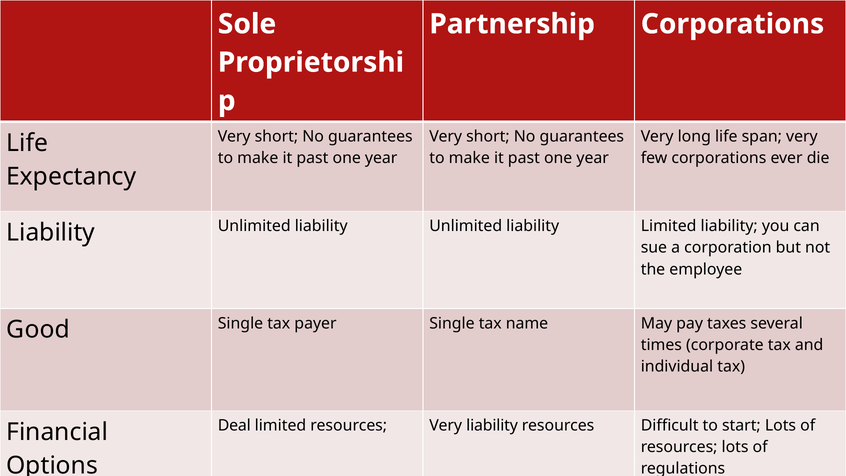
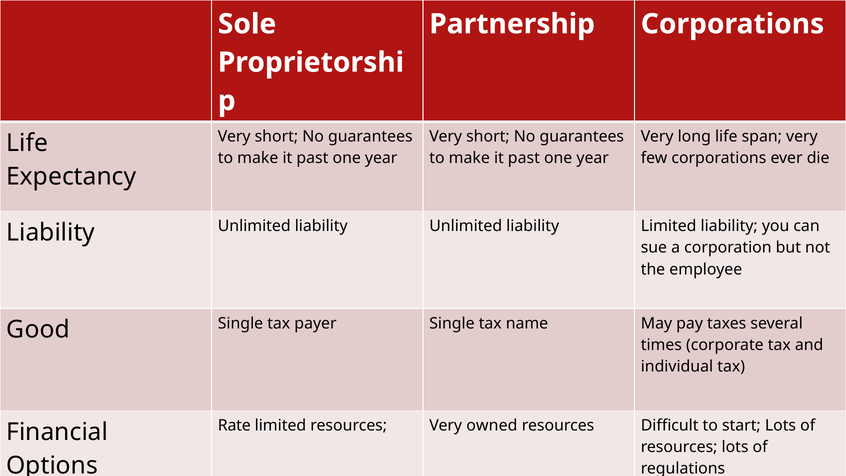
Deal: Deal -> Rate (234, 425)
Very liability: liability -> owned (492, 425)
